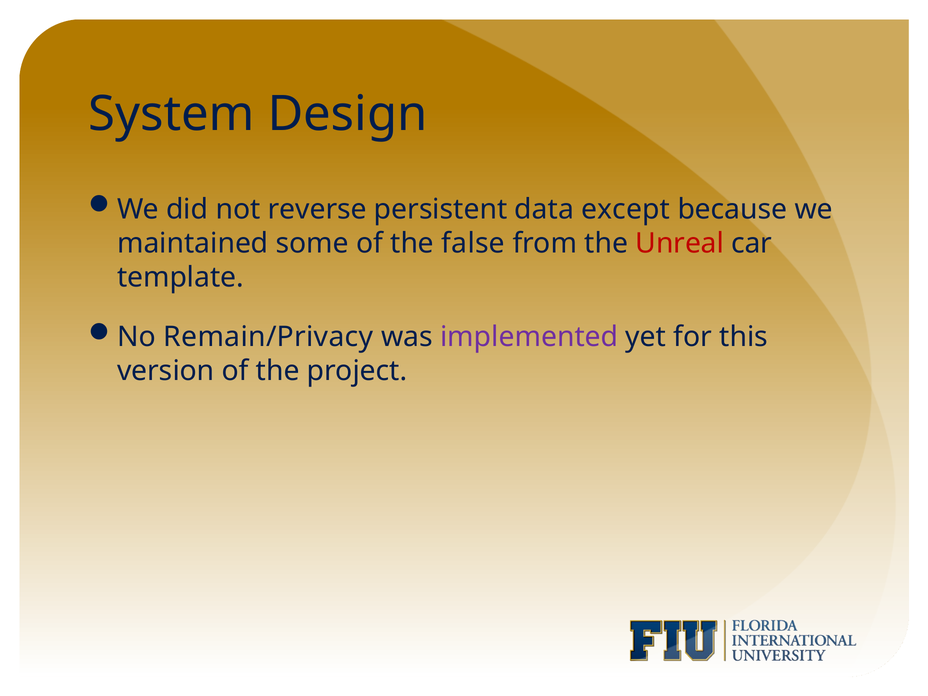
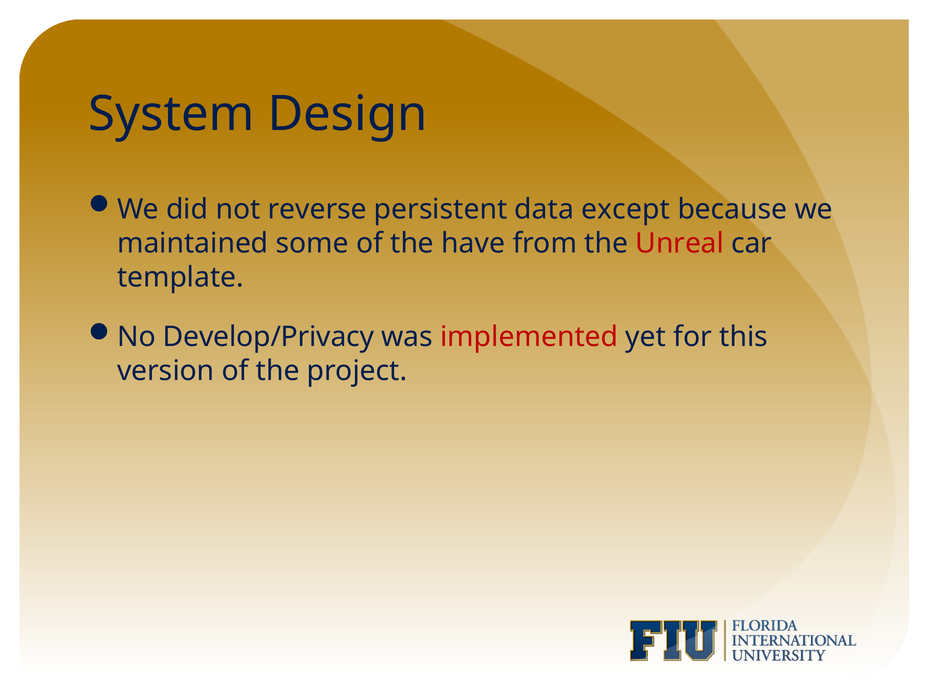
false: false -> have (473, 243)
Remain/Privacy: Remain/Privacy -> Develop/Privacy (269, 337)
implemented colour: purple -> red (529, 337)
